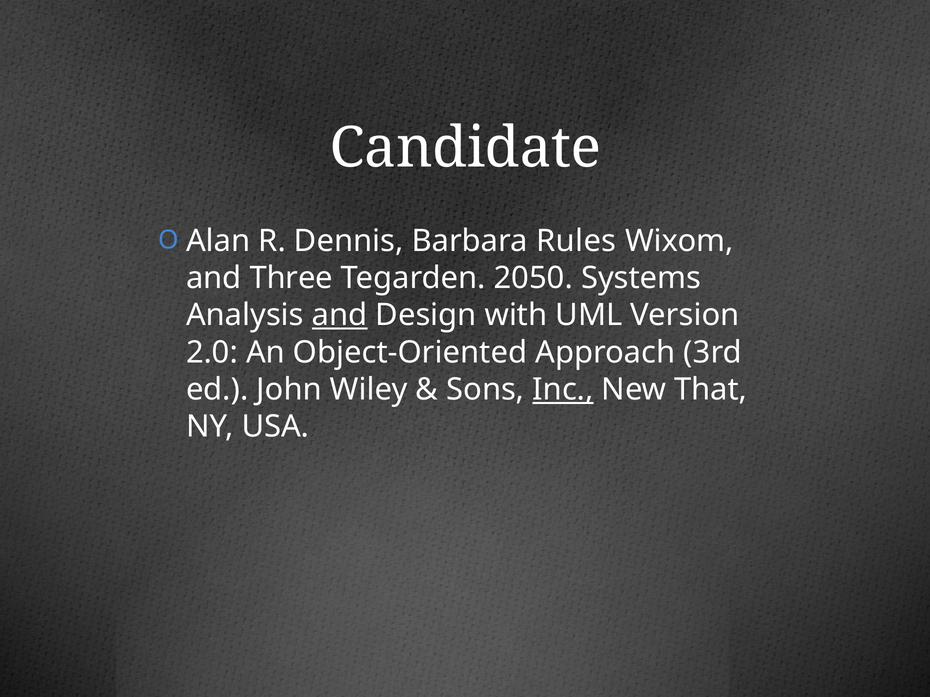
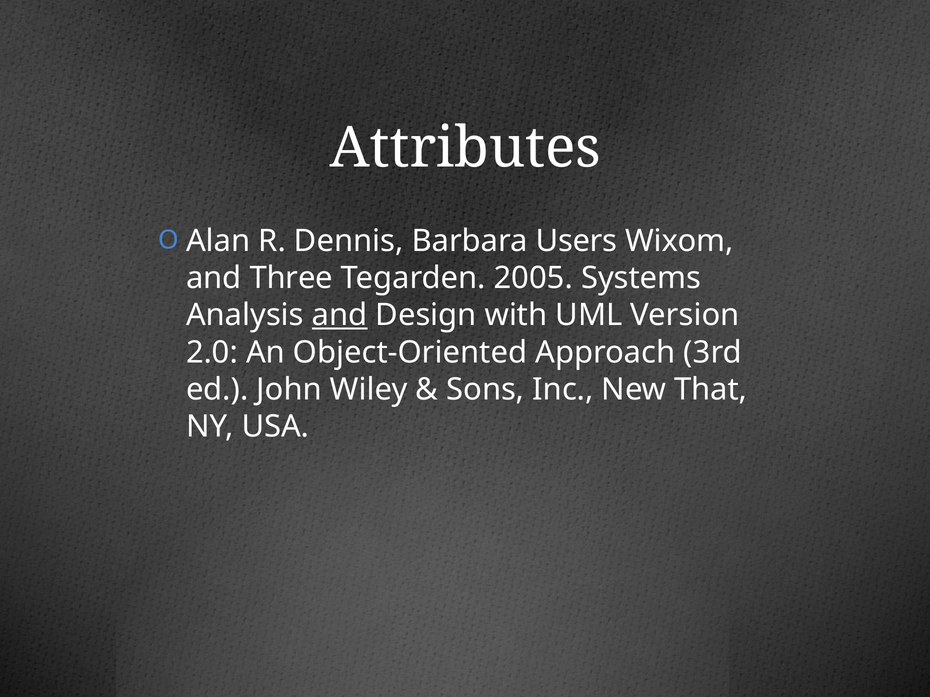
Candidate: Candidate -> Attributes (465, 148)
Rules: Rules -> Users (577, 241)
2050: 2050 -> 2005 (533, 278)
Inc underline: present -> none (563, 390)
